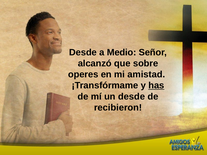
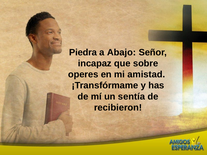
Desde: Desde -> Piedra (83, 52)
Medio: Medio -> Abajo (122, 52)
alcanzó: alcanzó -> incapaz (95, 63)
has underline: present -> none (156, 86)
un desde: desde -> sentía (131, 97)
